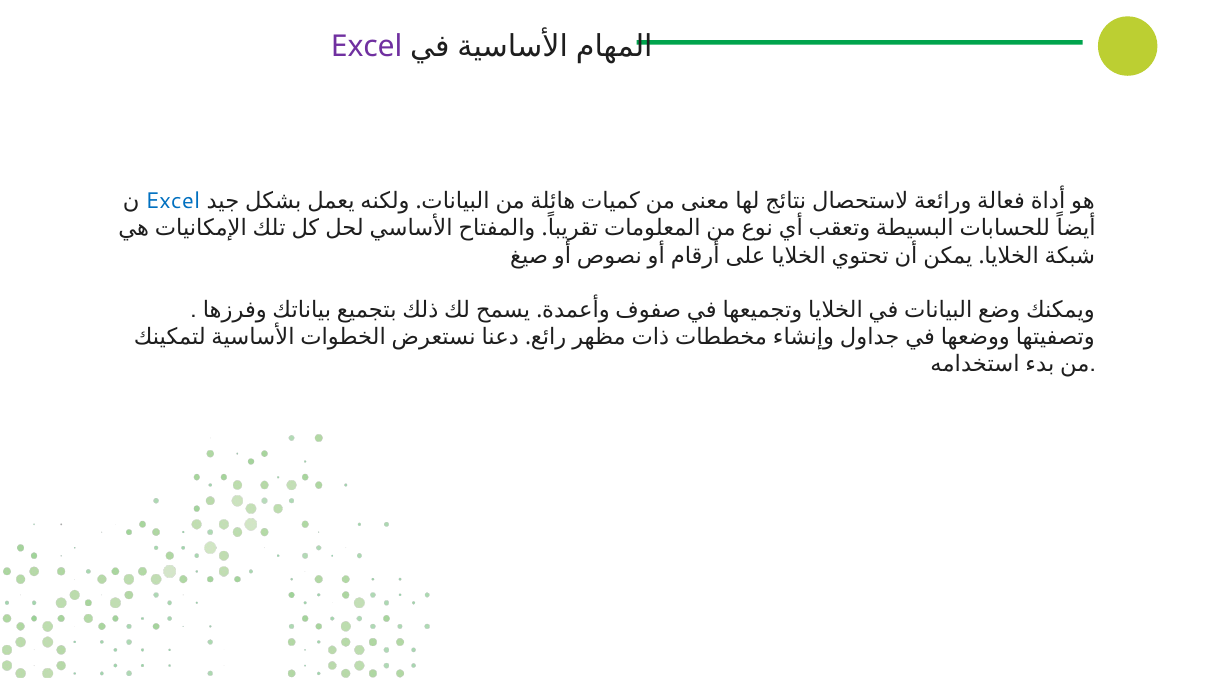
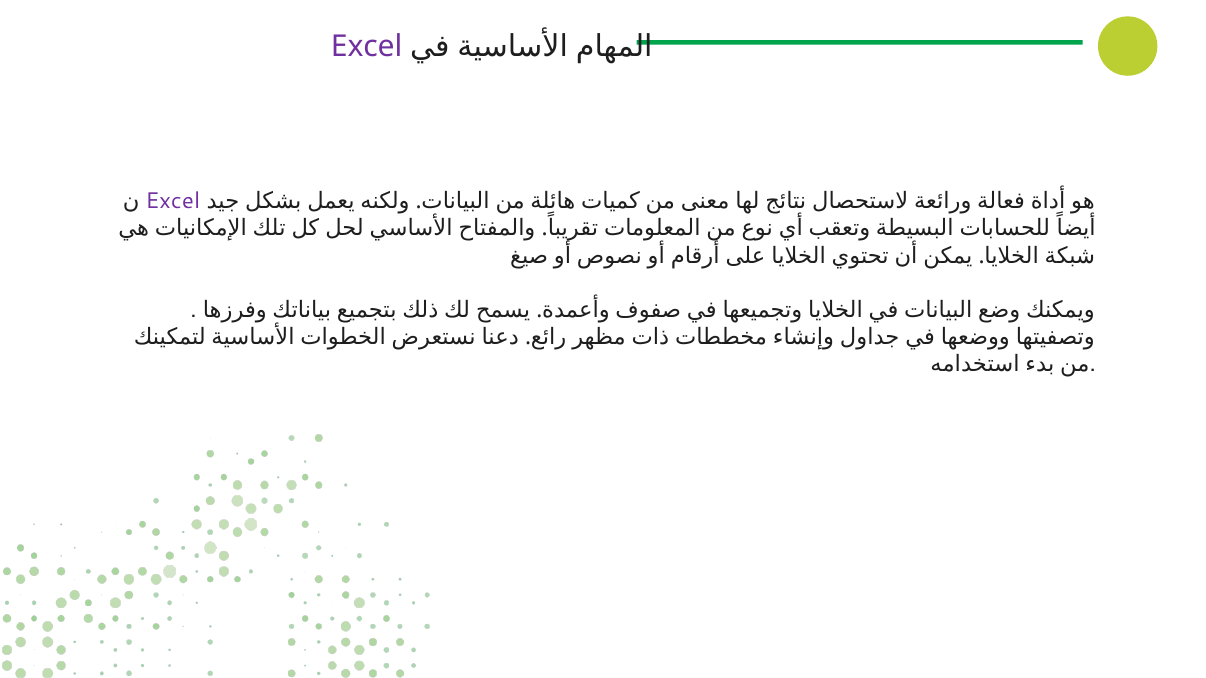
Excel colour: blue -> purple (173, 201)
